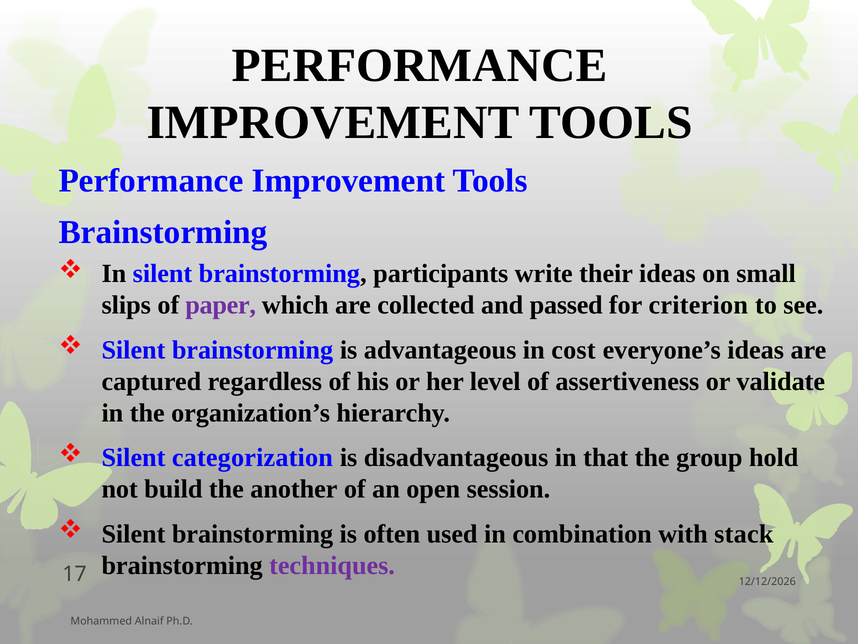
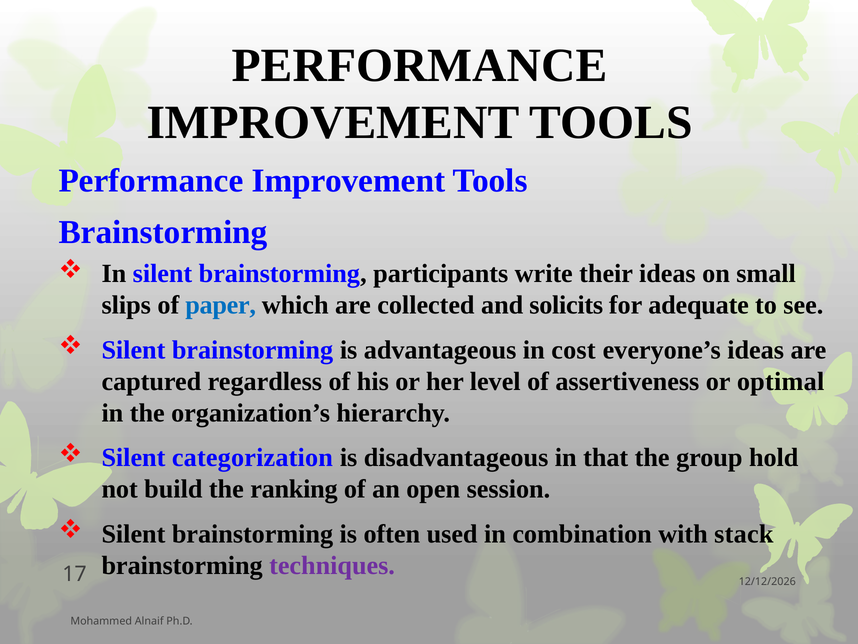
paper colour: purple -> blue (221, 305)
passed: passed -> solicits (566, 305)
criterion: criterion -> adequate (699, 305)
validate: validate -> optimal (781, 381)
another: another -> ranking (294, 489)
